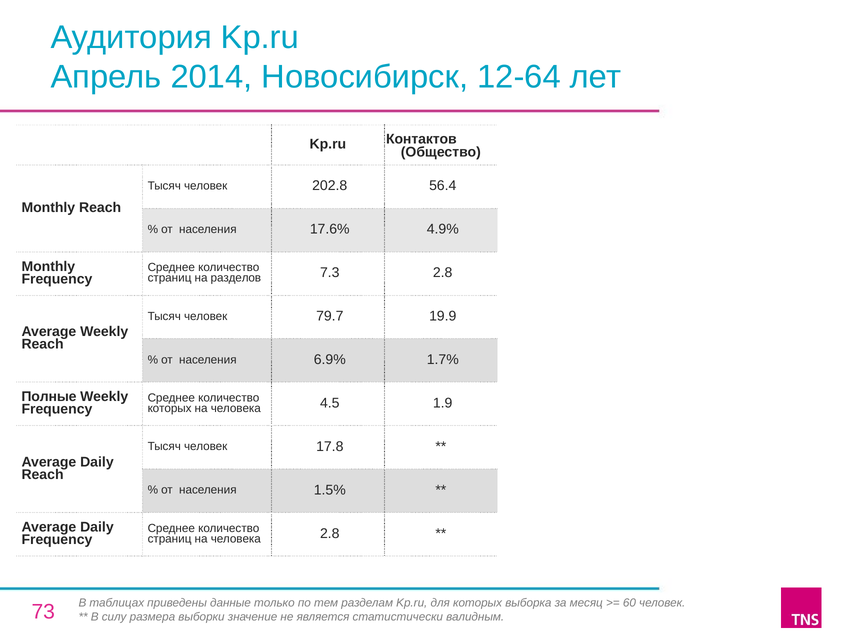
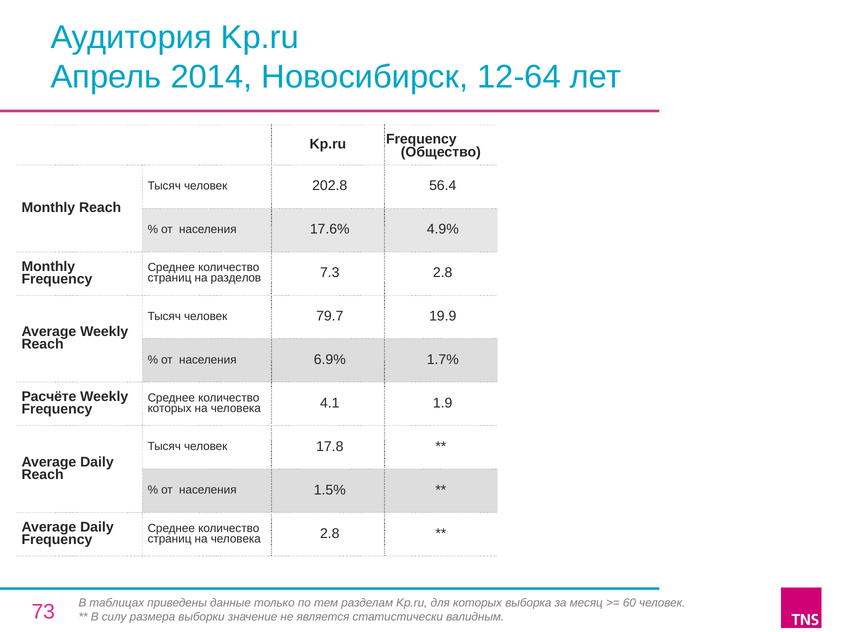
Kp.ru Контактов: Контактов -> Frequency (421, 139)
Полные: Полные -> Расчёте (49, 397)
4.5: 4.5 -> 4.1 (330, 403)
